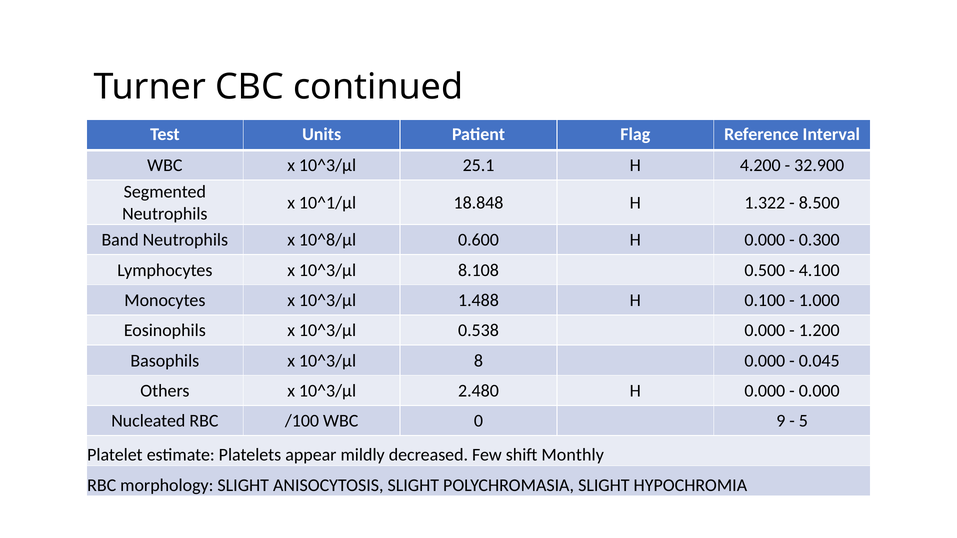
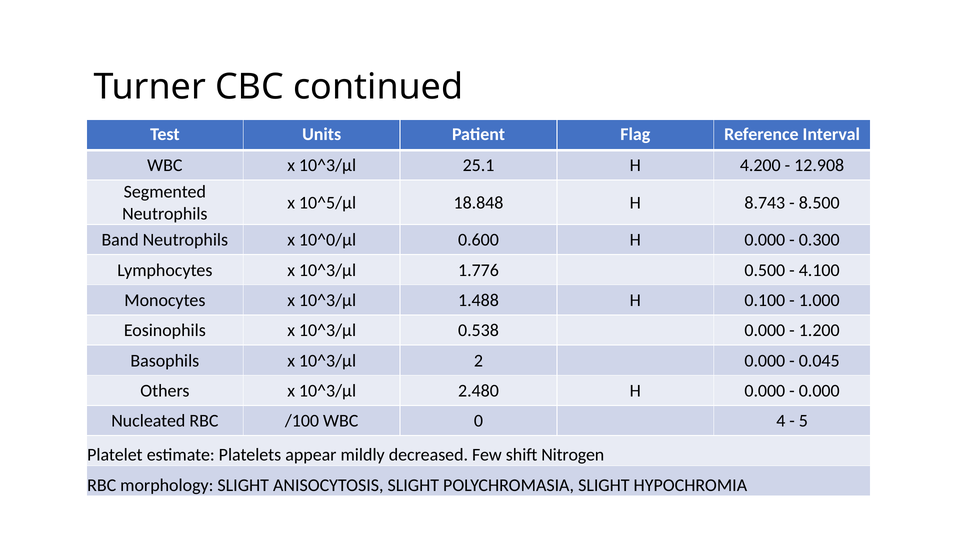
32.900: 32.900 -> 12.908 (819, 166)
10^1/µl: 10^1/µl -> 10^5/µl (328, 203)
1.322: 1.322 -> 8.743 (765, 203)
10^8/µl: 10^8/µl -> 10^0/µl (328, 240)
8.108: 8.108 -> 1.776 (478, 270)
8: 8 -> 2 (479, 361)
9: 9 -> 4 (781, 421)
Monthly: Monthly -> Nitrogen (573, 455)
